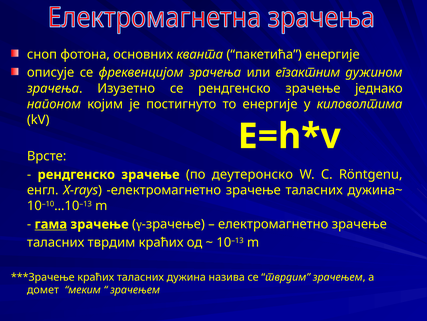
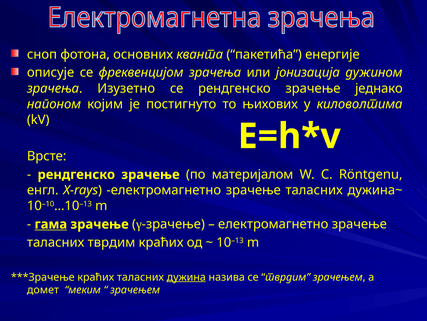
егзактним: егзактним -> јонизација (308, 73)
то енергије: енергије -> њихових (270, 104)
деутеронско: деутеронско -> материјалом (253, 174)
дужина underline: none -> present (186, 276)
